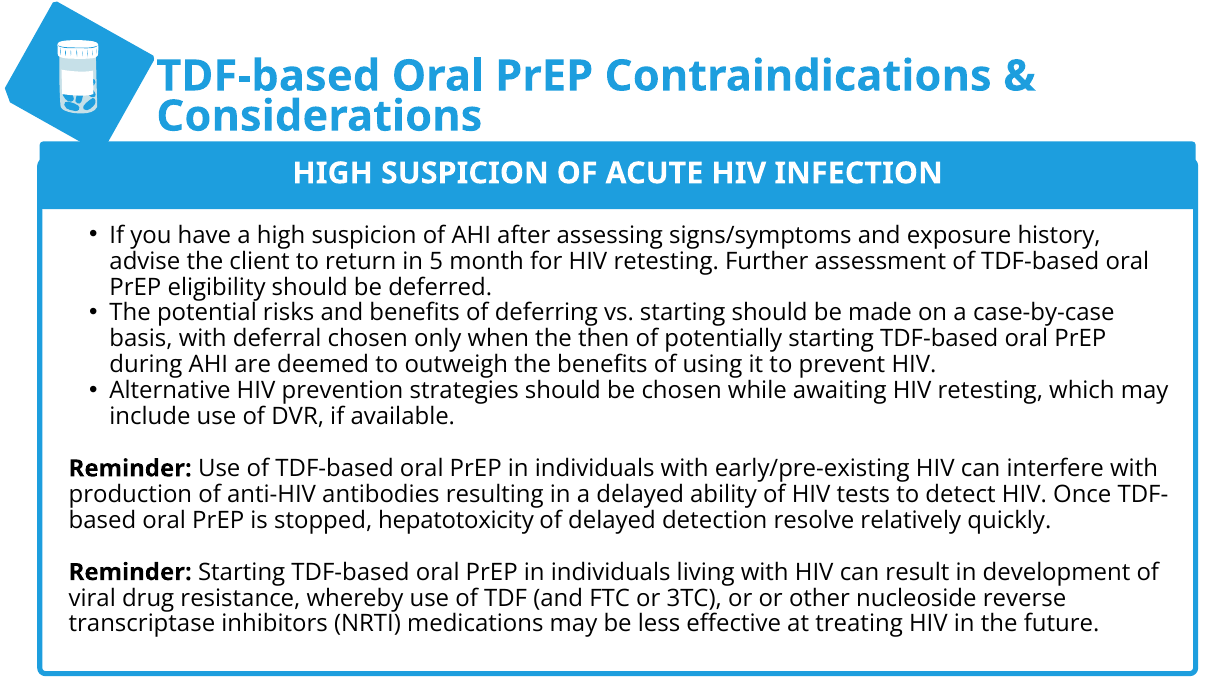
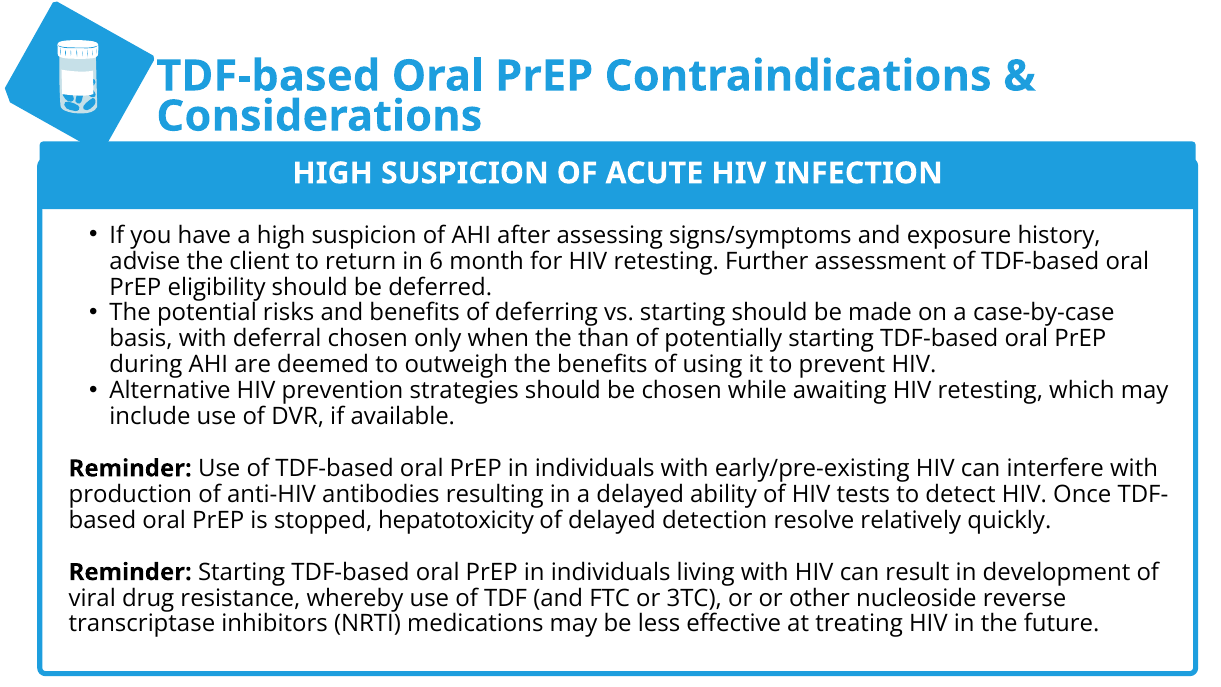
5: 5 -> 6 (436, 261)
then: then -> than (604, 339)
